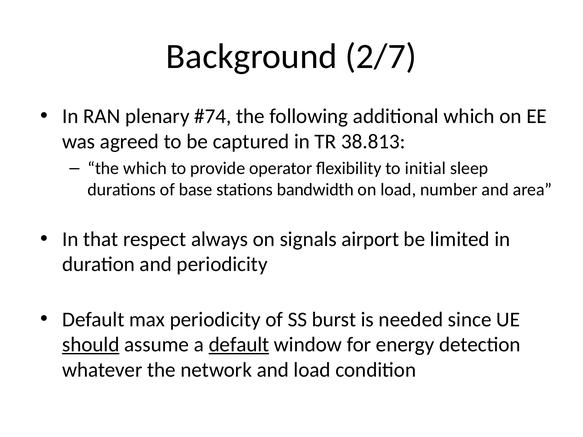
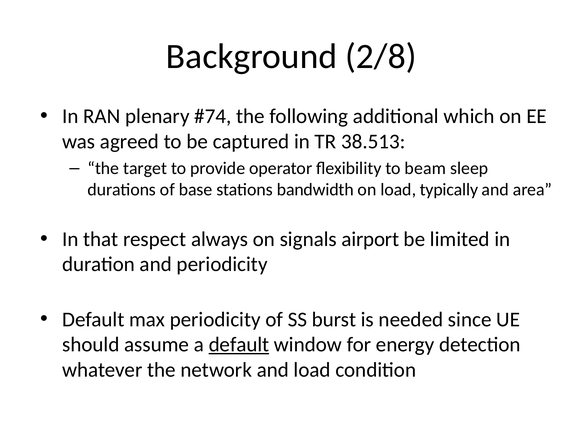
2/7: 2/7 -> 2/8 (381, 56)
38.813: 38.813 -> 38.513 (373, 142)
the which: which -> target (145, 168)
initial: initial -> beam (425, 168)
number: number -> typically (449, 190)
should underline: present -> none (91, 345)
